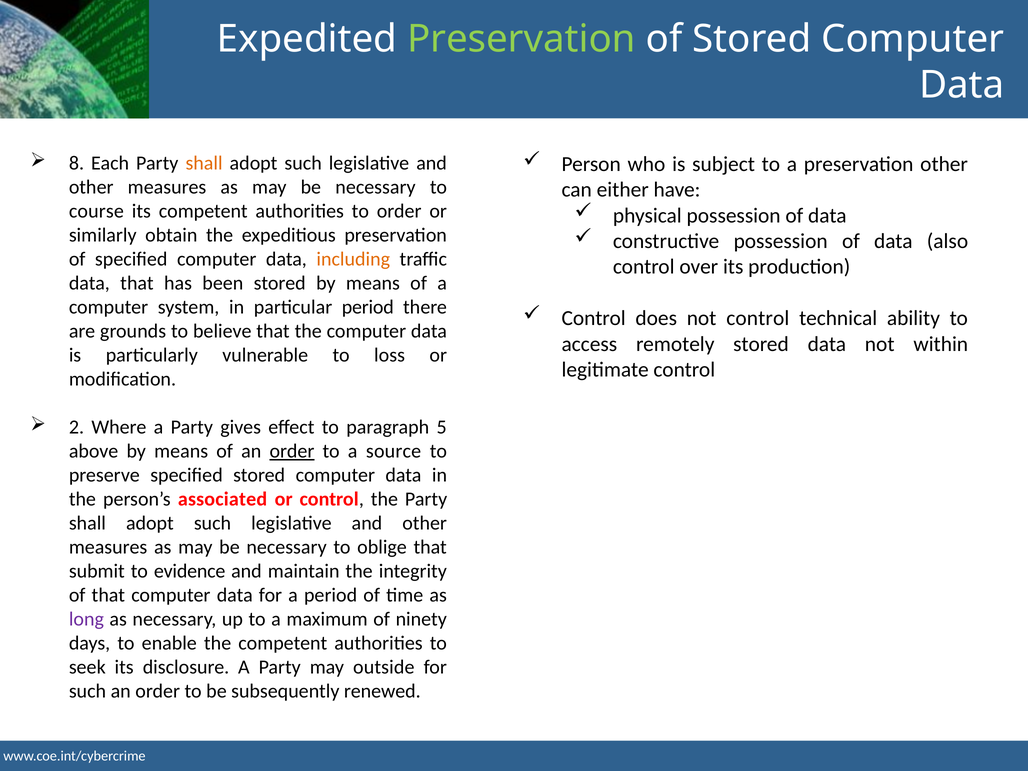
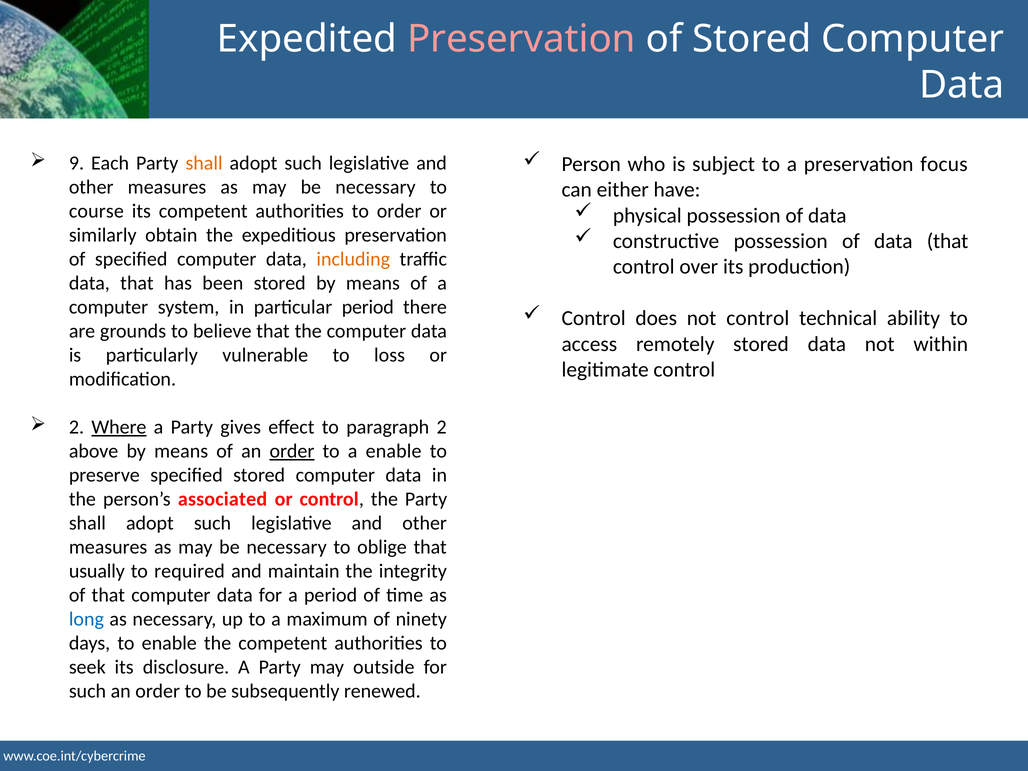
Preservation colour: light green -> pink (521, 39)
8: 8 -> 9 (76, 163)
preservation other: other -> focus (944, 164)
of data also: also -> that (948, 241)
Where underline: none -> present (119, 427)
paragraph 5: 5 -> 2 (442, 427)
a source: source -> enable (394, 451)
submit: submit -> usually (97, 571)
evidence: evidence -> required (190, 571)
long colour: purple -> blue (86, 619)
